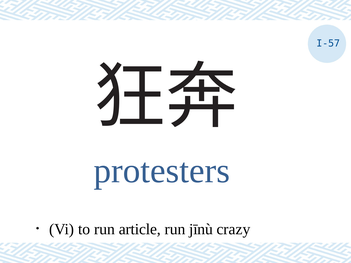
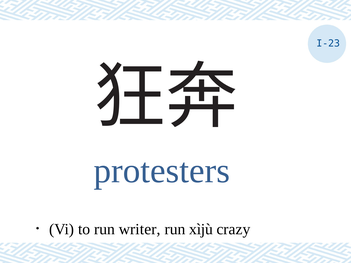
I-57: I-57 -> I-23 (328, 43)
article: article -> writer (140, 229)
jīnù: jīnù -> xìjù (201, 229)
